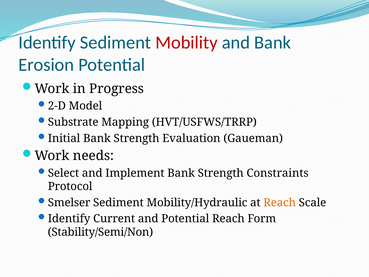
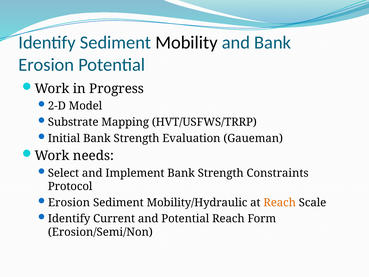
Mobility colour: red -> black (186, 43)
Smelser: Smelser -> Erosion (69, 202)
Stability/Semi/Non: Stability/Semi/Non -> Erosion/Semi/Non (100, 232)
